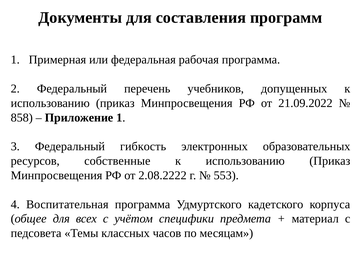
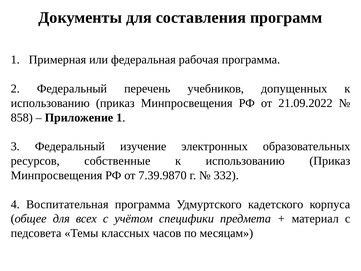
гибкость: гибкость -> изучение (143, 146)
2.08.2222: 2.08.2222 -> 7.39.9870 (163, 175)
553: 553 -> 332 (226, 175)
